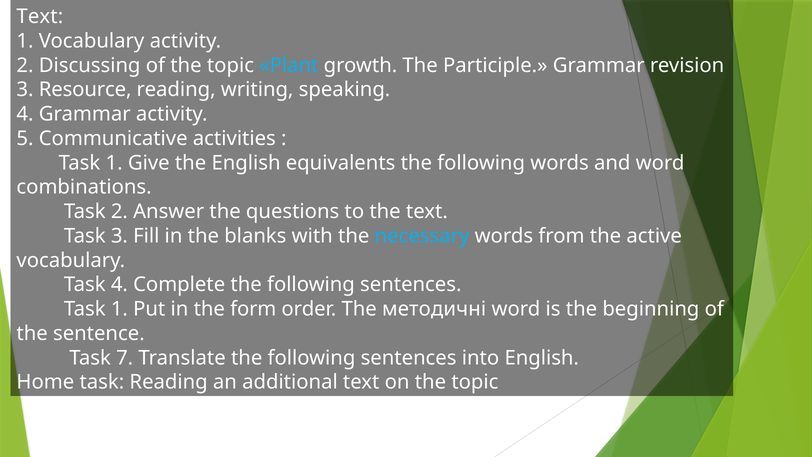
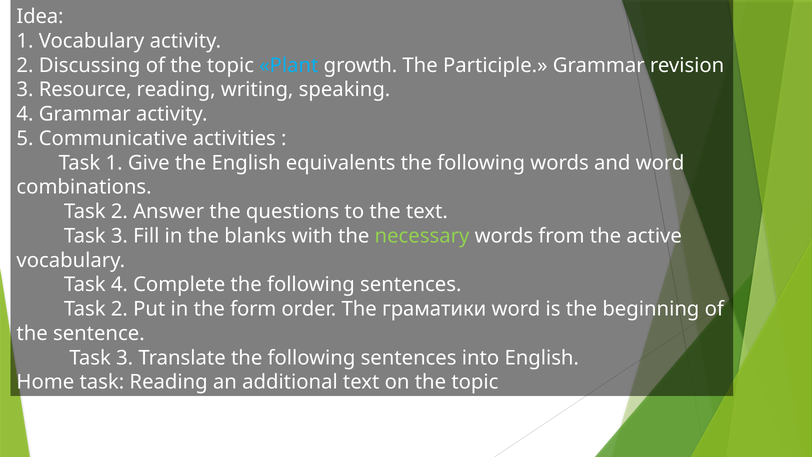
Text: Text -> Idea (40, 17)
necessary colour: light blue -> light green (422, 236)
1: 1 -> 2 (119, 309)
методичні: методичні -> граматики (434, 309)
7: 7 -> 3 (125, 358)
